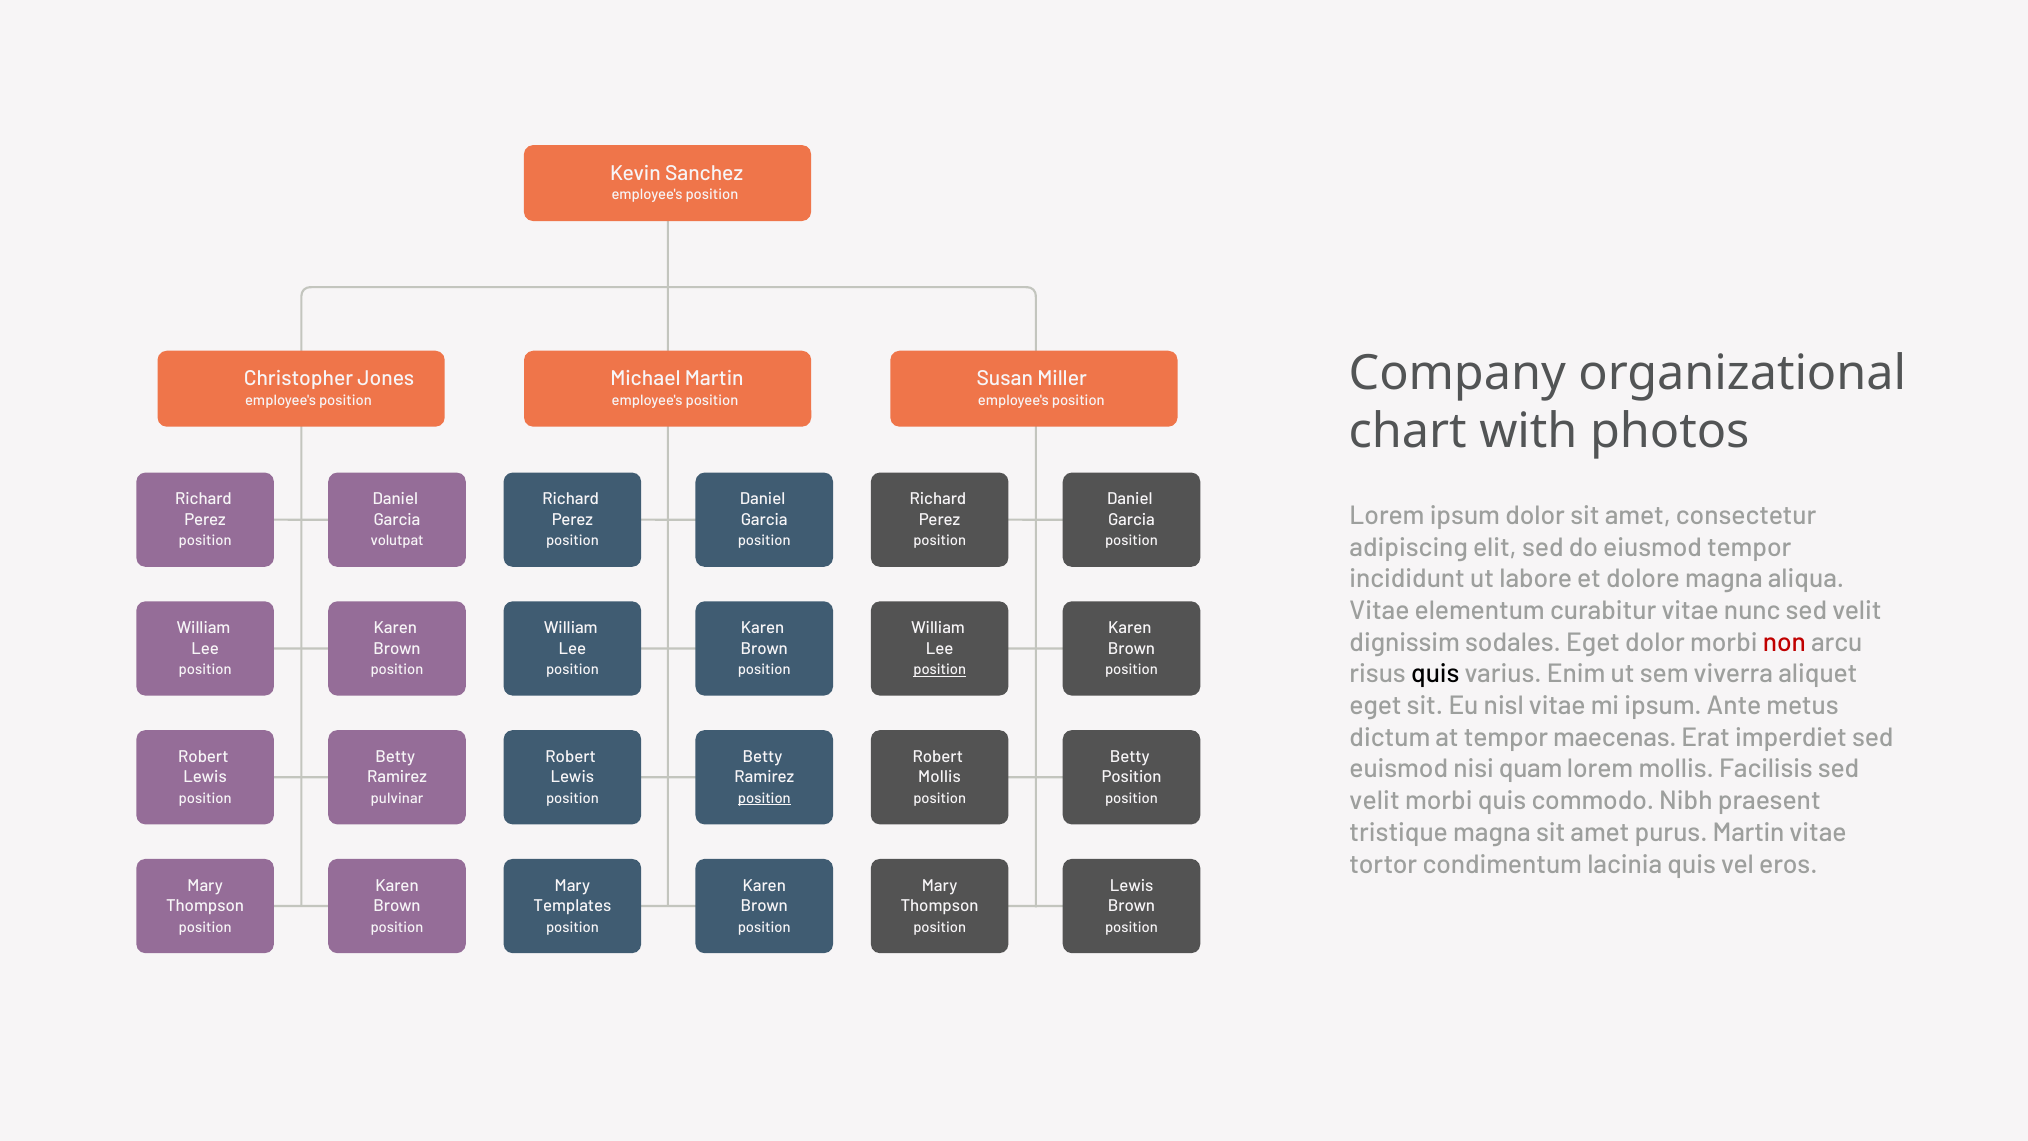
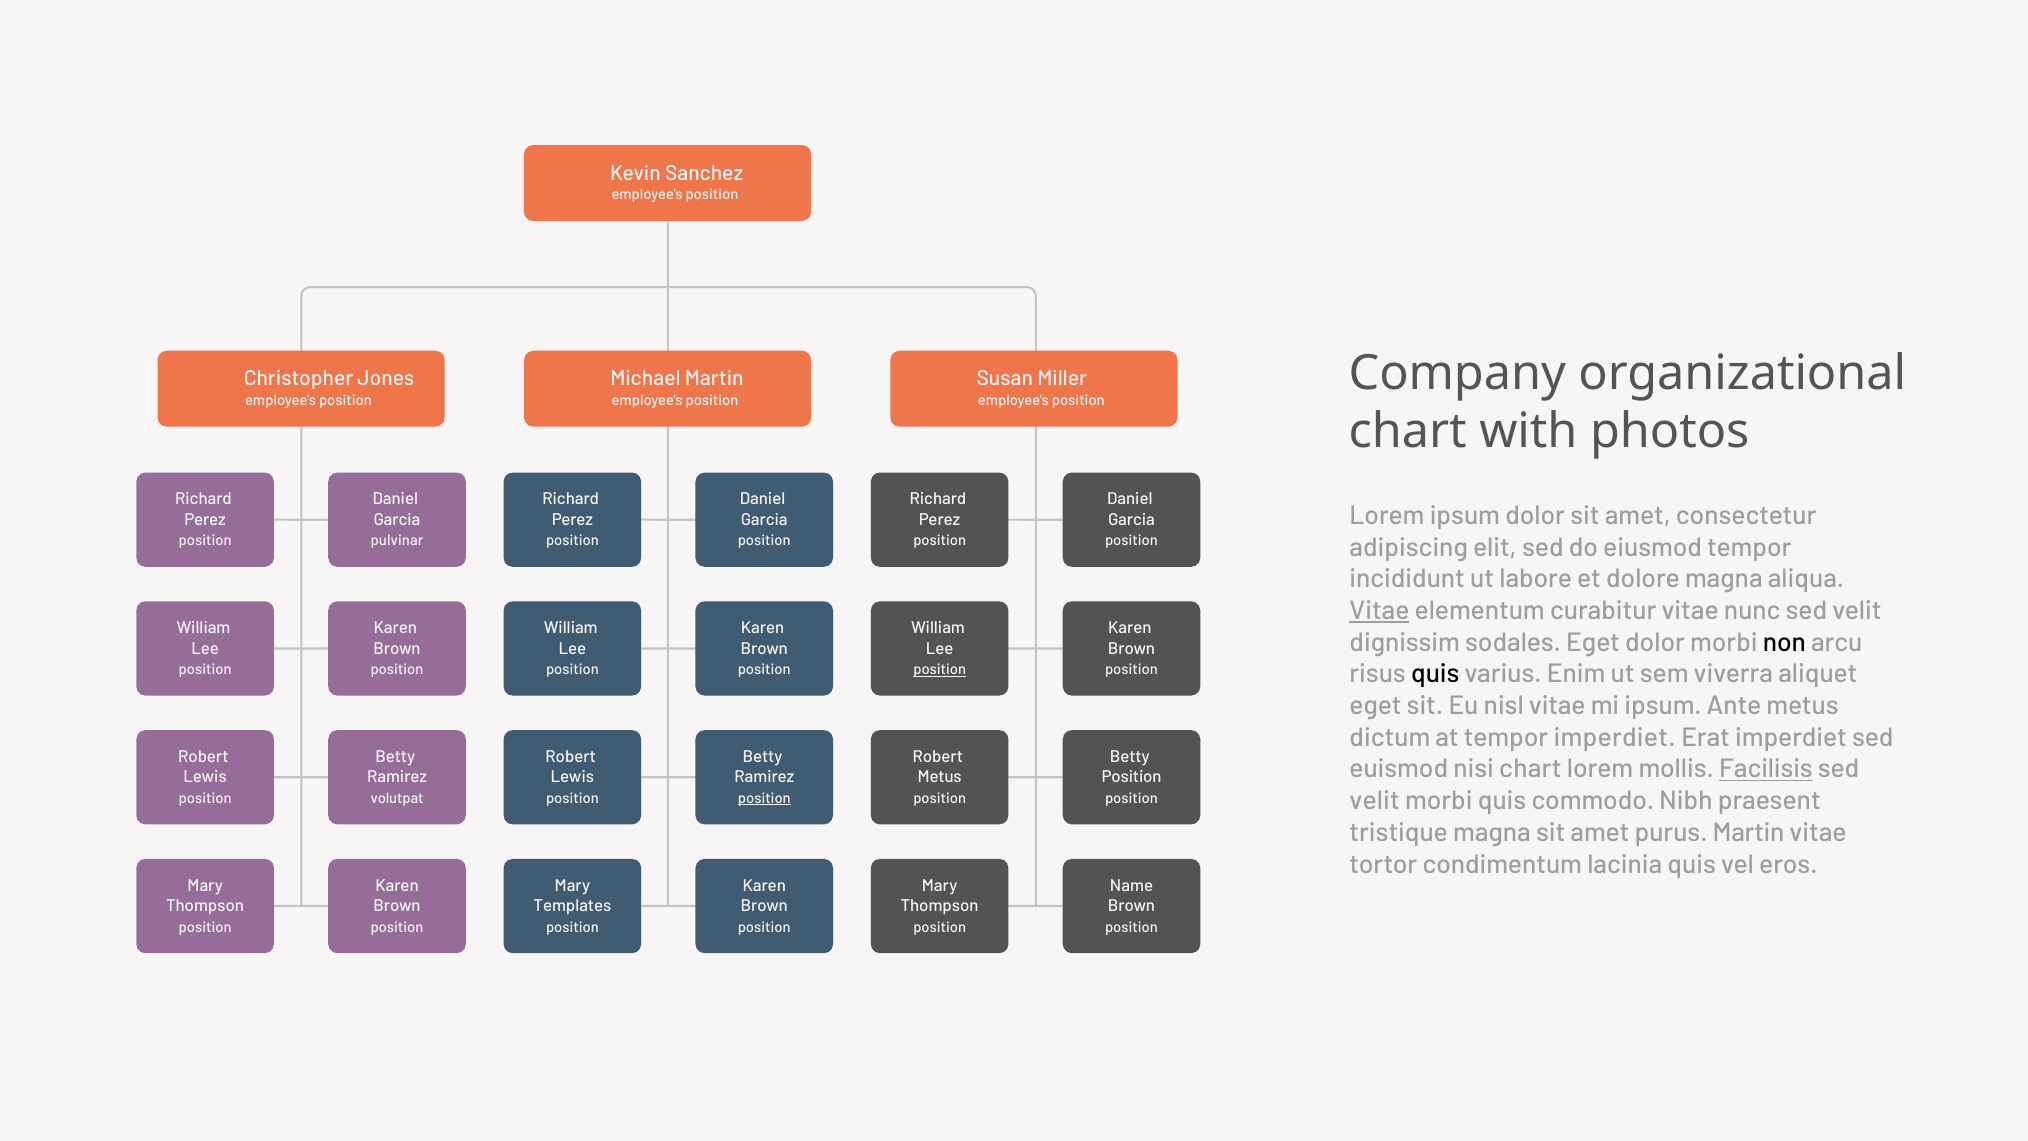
volutpat: volutpat -> pulvinar (397, 541)
Vitae underline: none -> present (1379, 611)
non colour: red -> black (1784, 642)
tempor maecenas: maecenas -> imperdiet (1615, 737)
nisi quam: quam -> chart (1530, 769)
Facilisis underline: none -> present (1766, 769)
Mollis: Mollis -> Metus (940, 777)
pulvinar: pulvinar -> volutpat (397, 798)
Lewis: Lewis -> Name (1131, 886)
